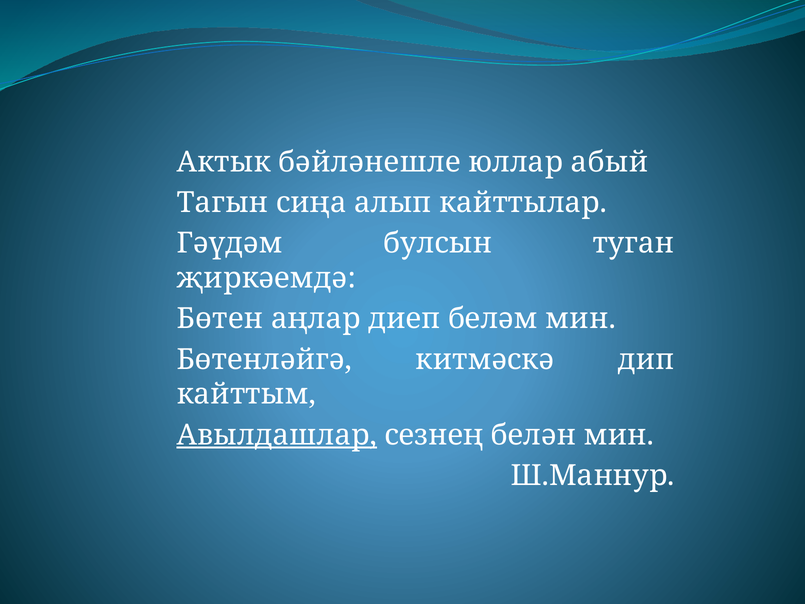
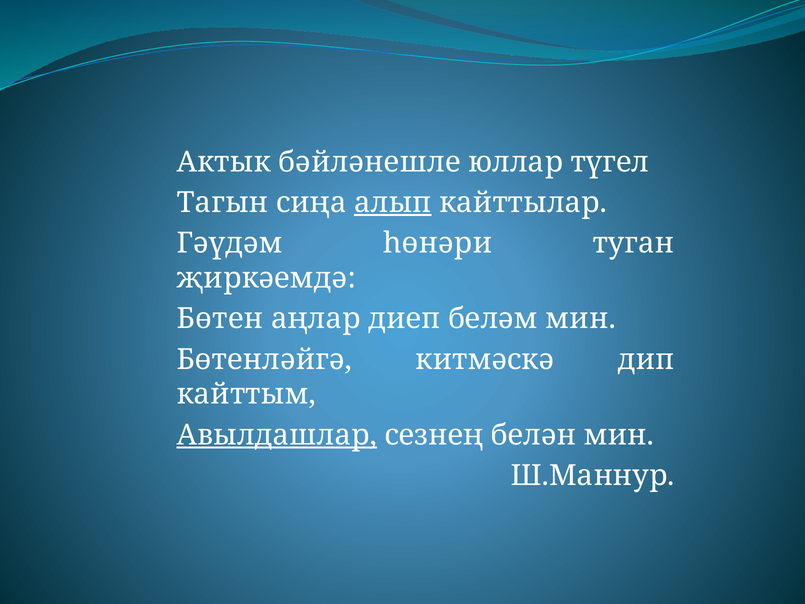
абый: абый -> түгел (610, 162)
алып underline: none -> present (393, 203)
булсын: булсын -> һөнәри (438, 243)
